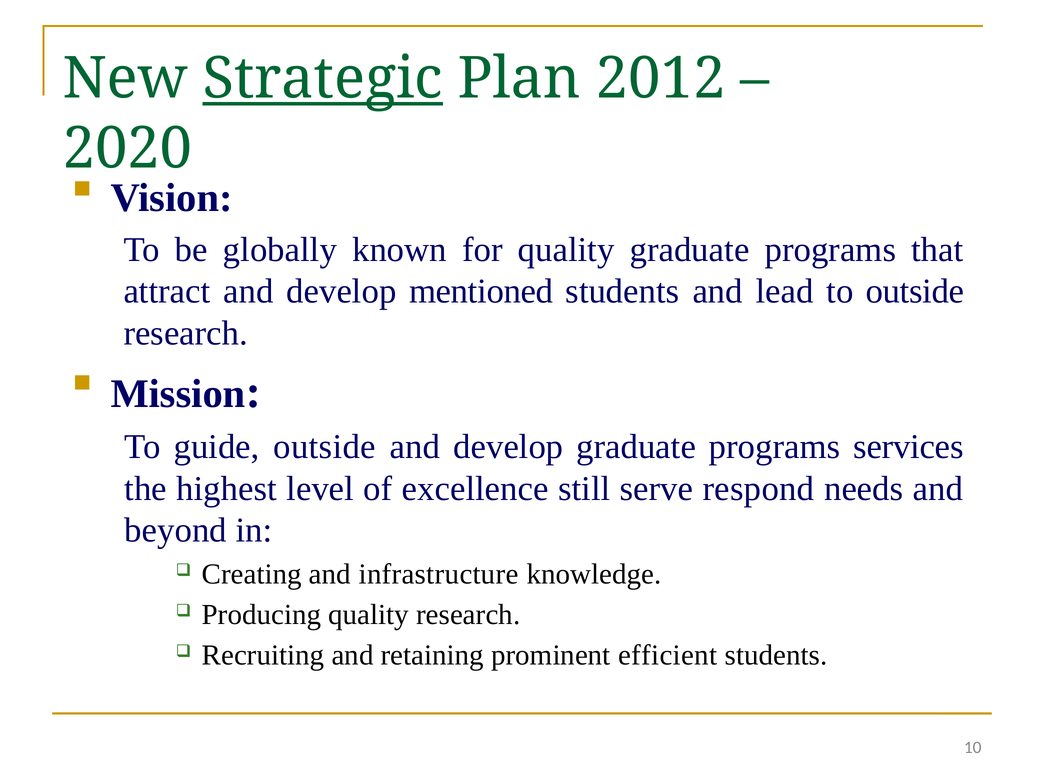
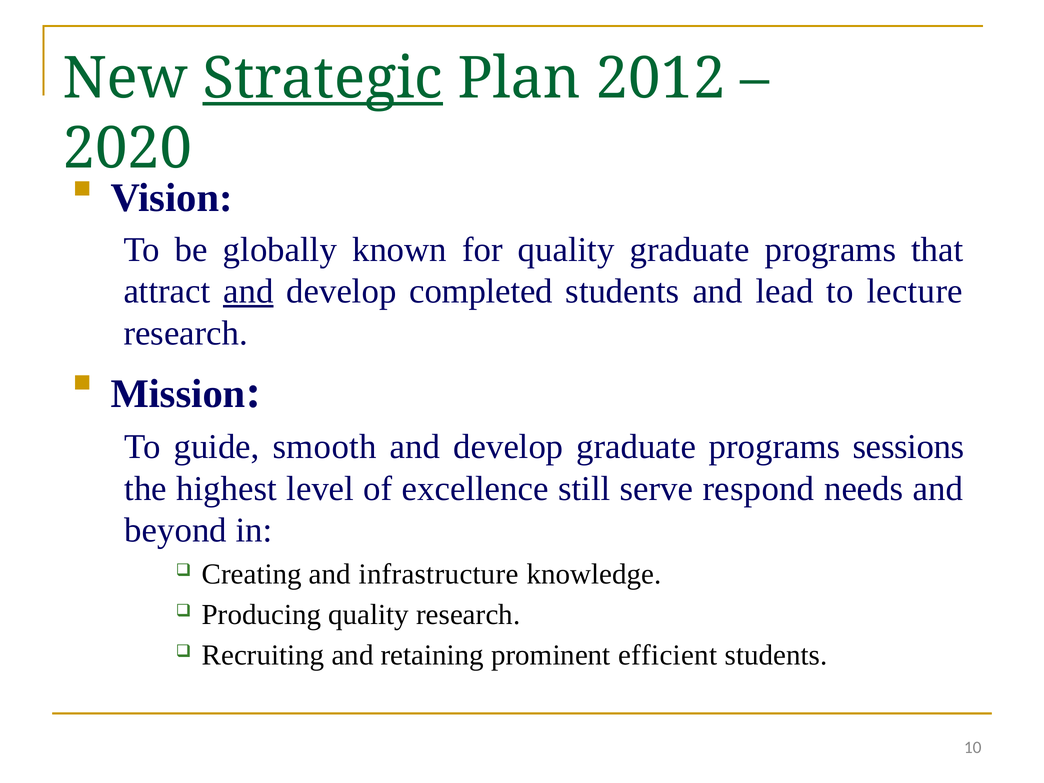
and underline: none -> present (248, 291)
mentioned: mentioned -> completed (481, 291)
to outside: outside -> lecture (915, 291)
guide outside: outside -> smooth (325, 447)
services: services -> sessions (909, 447)
